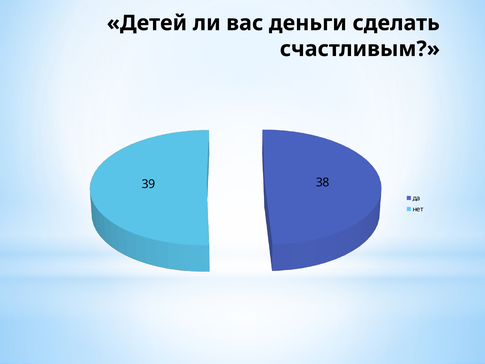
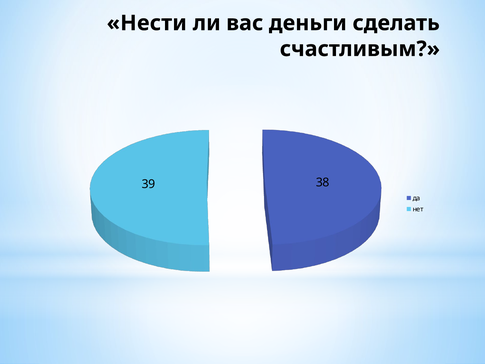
Детей: Детей -> Нести (147, 23)
